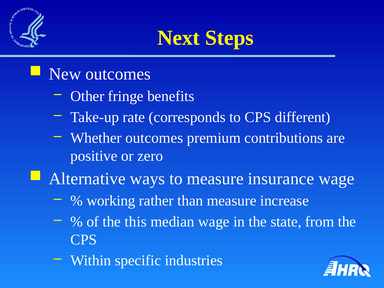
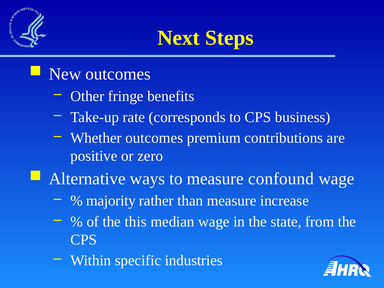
different: different -> business (303, 117)
insurance: insurance -> confound (281, 179)
working: working -> majority (111, 201)
